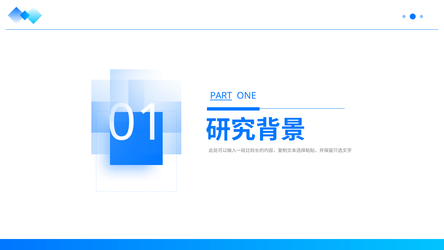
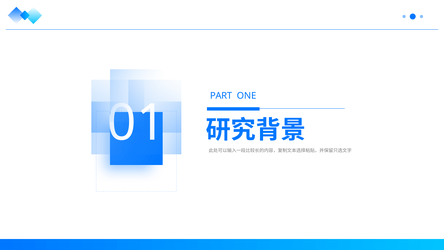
PART underline: present -> none (221, 96)
